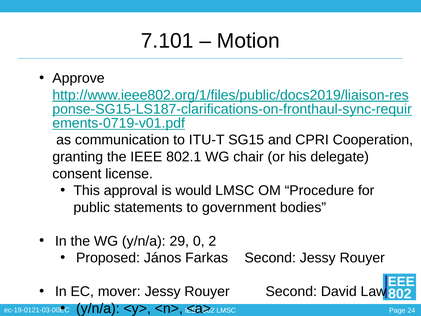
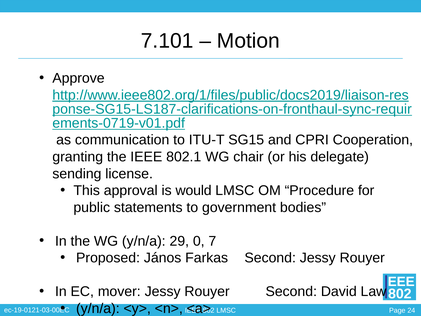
consent: consent -> sending (77, 174)
2: 2 -> 7 (212, 241)
